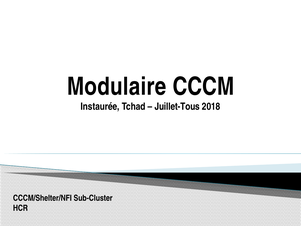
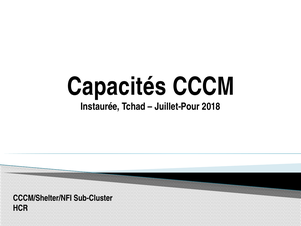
Modulaire: Modulaire -> Capacités (117, 86)
Juillet-Tous: Juillet-Tous -> Juillet-Pour (177, 106)
